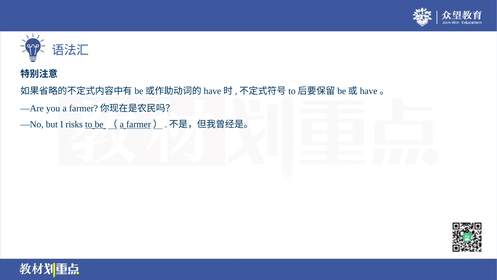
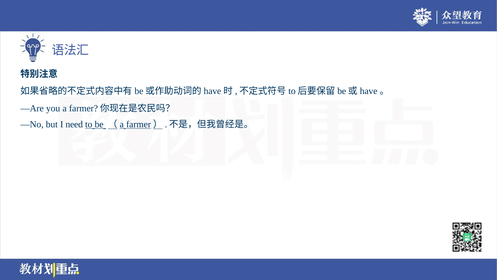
risks: risks -> need (74, 124)
